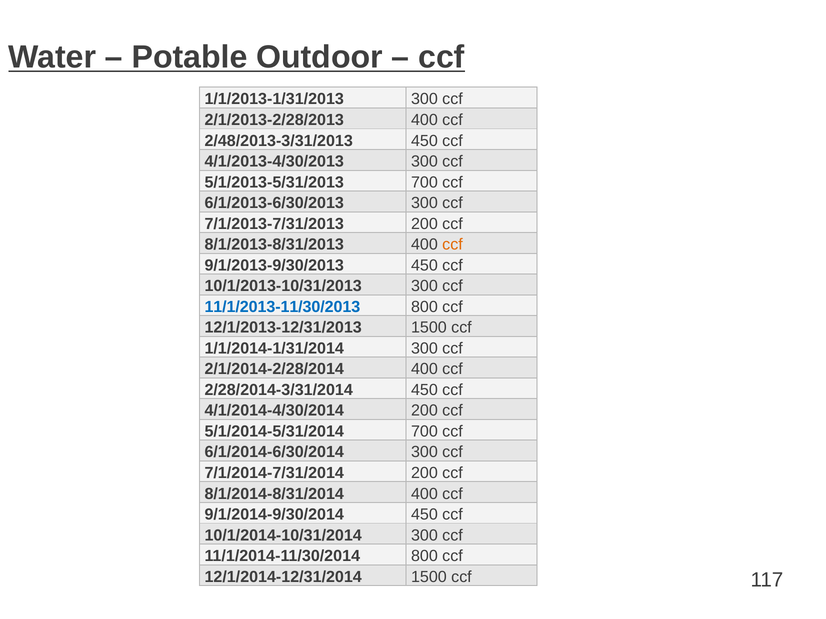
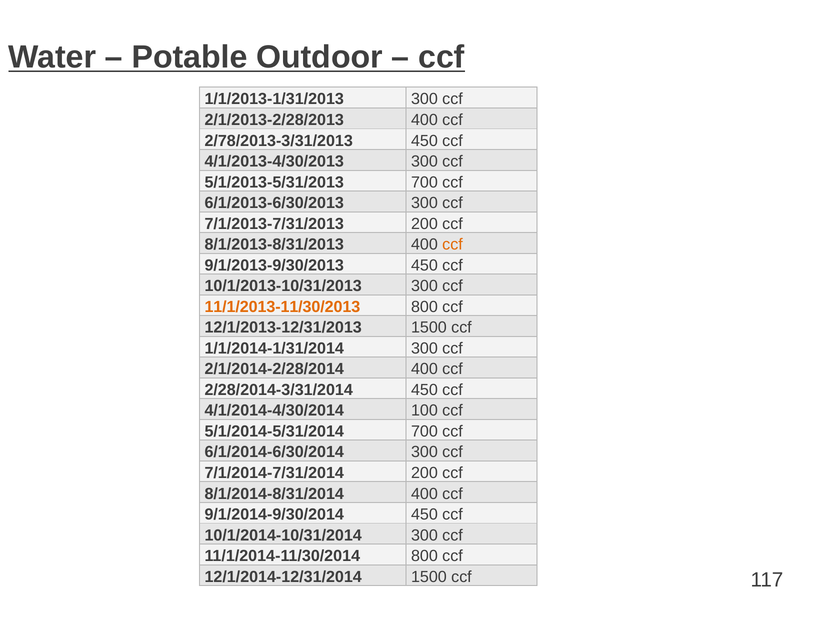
2/48/2013-3/31/2013: 2/48/2013-3/31/2013 -> 2/78/2013-3/31/2013 (279, 141)
11/1/2013-11/30/2013 colour: blue -> orange (282, 307)
4/1/2014-4/30/2014 200: 200 -> 100 (424, 411)
